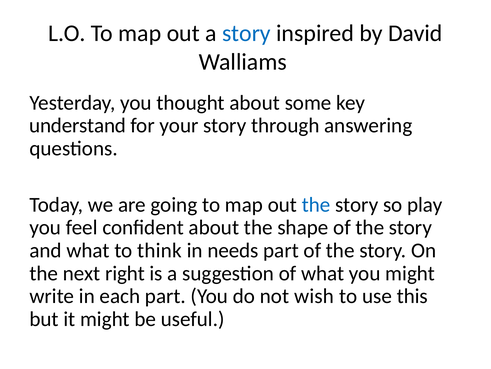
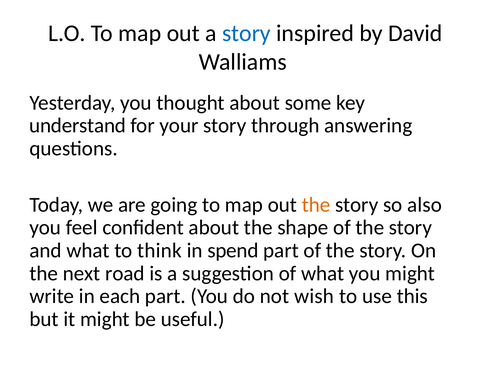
the colour: blue -> orange (316, 204)
play: play -> also (425, 204)
needs: needs -> spend (233, 250)
right: right -> road (125, 273)
